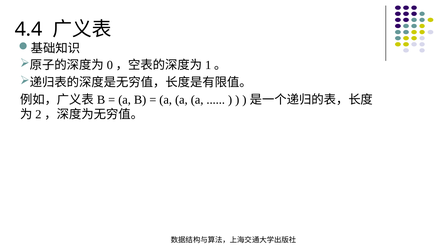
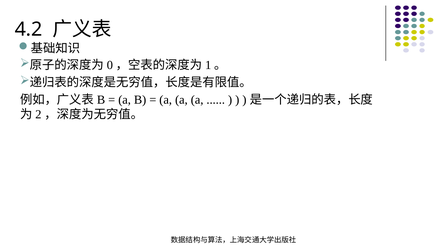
4.4: 4.4 -> 4.2 (29, 29)
